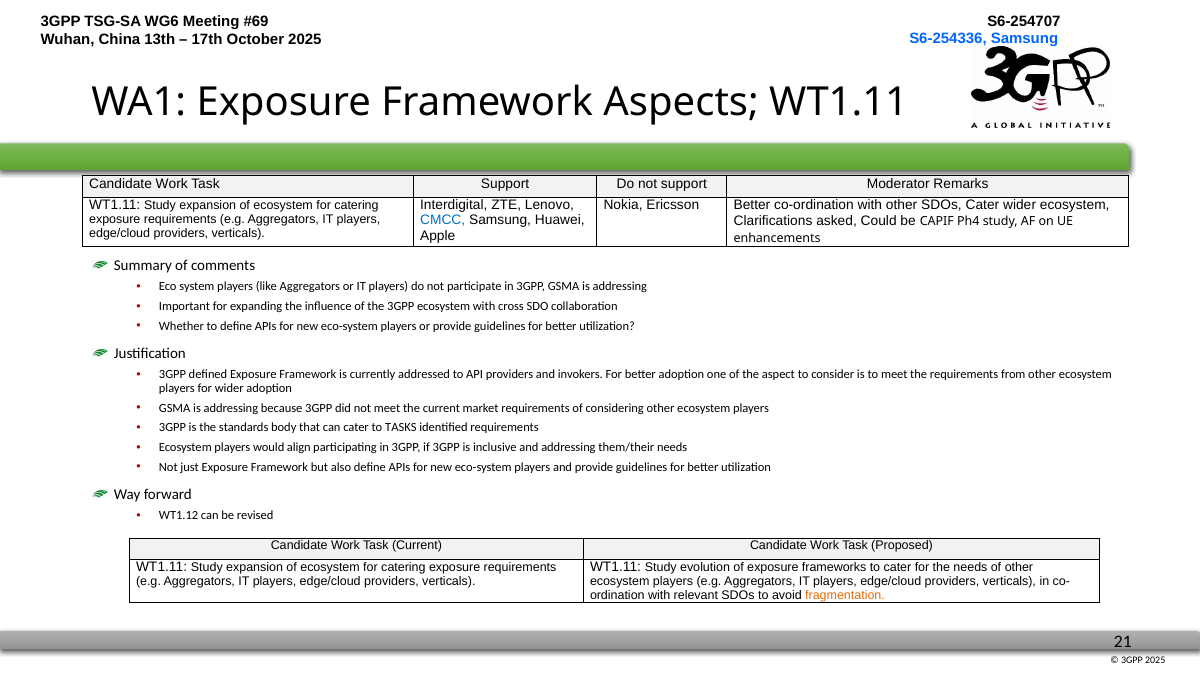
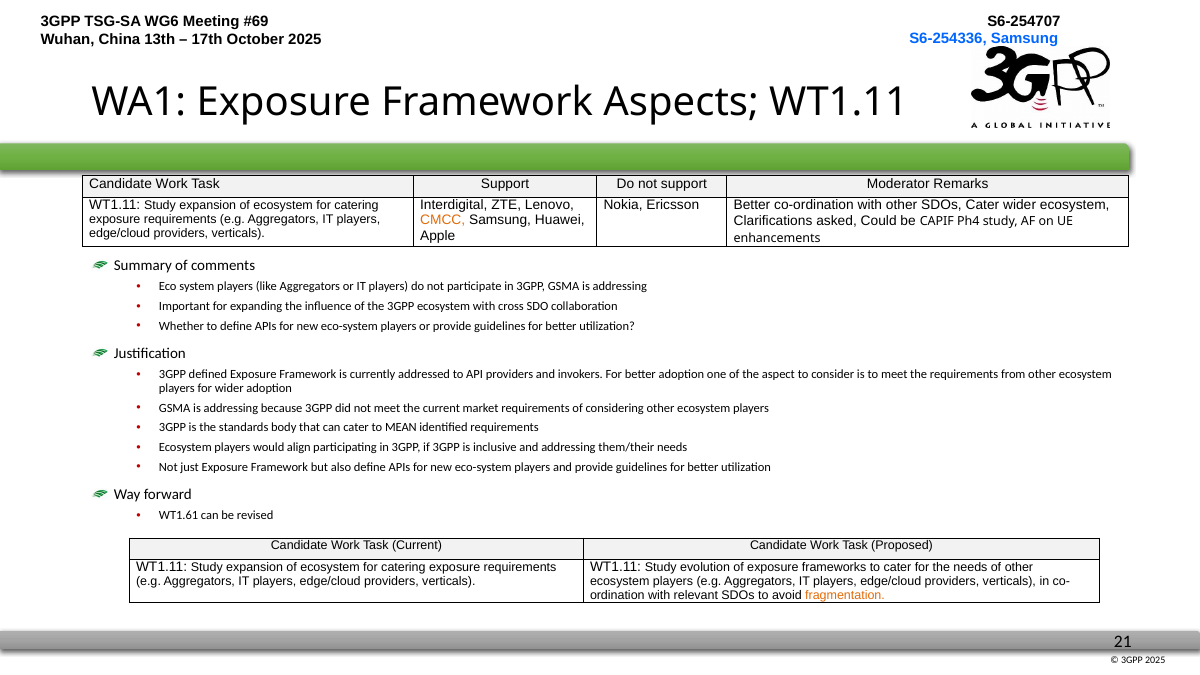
CMCC colour: blue -> orange (443, 220)
TASKS: TASKS -> MEAN (401, 428)
WT1.12: WT1.12 -> WT1.61 (179, 516)
